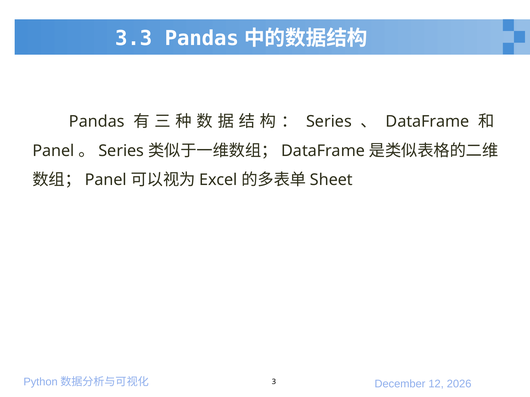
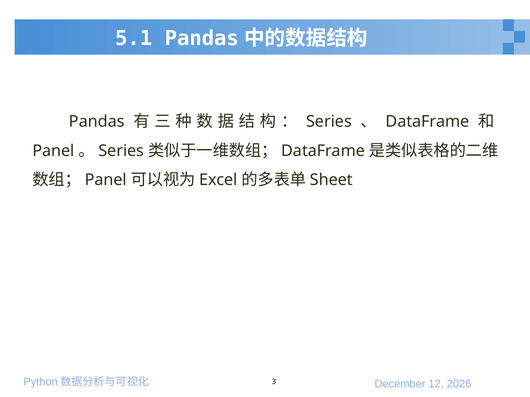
3.3: 3.3 -> 5.1 (134, 38)
